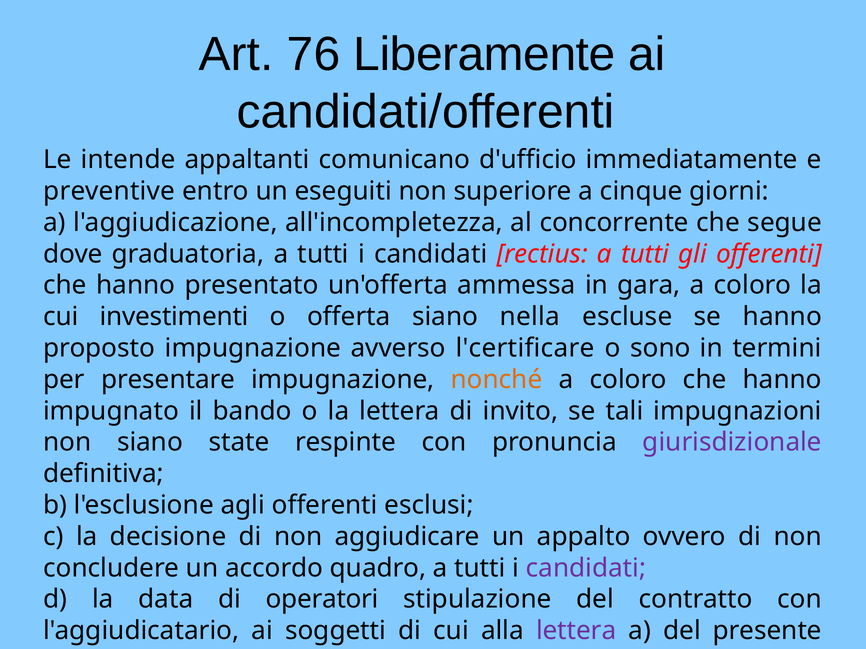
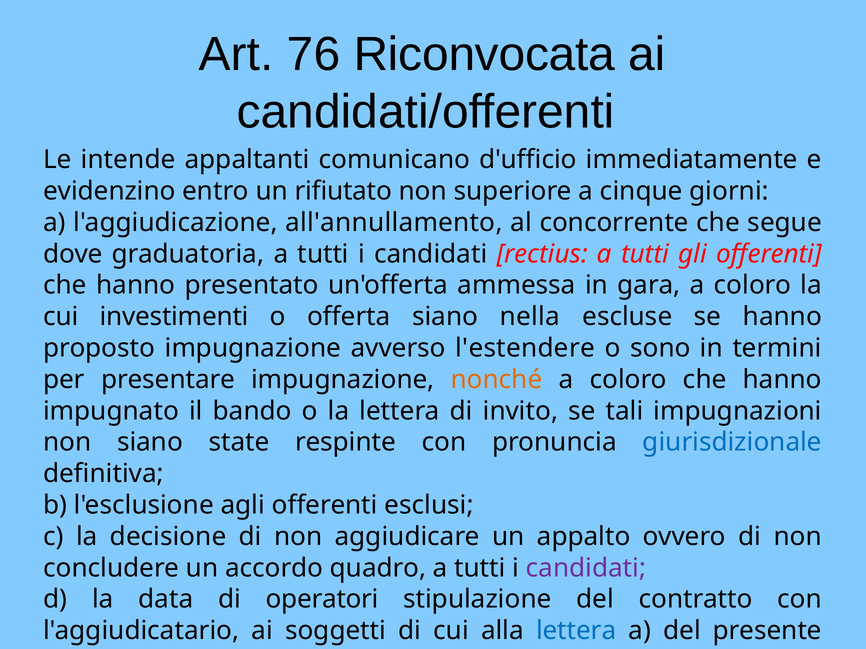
Liberamente: Liberamente -> Riconvocata (484, 55)
preventive: preventive -> evidenzino (109, 191)
eseguiti: eseguiti -> rifiutato (343, 191)
all'incompletezza: all'incompletezza -> all'annullamento (394, 223)
l'certificare: l'certificare -> l'estendere (525, 348)
giurisdizionale colour: purple -> blue (732, 443)
lettera colour: purple -> blue (576, 631)
